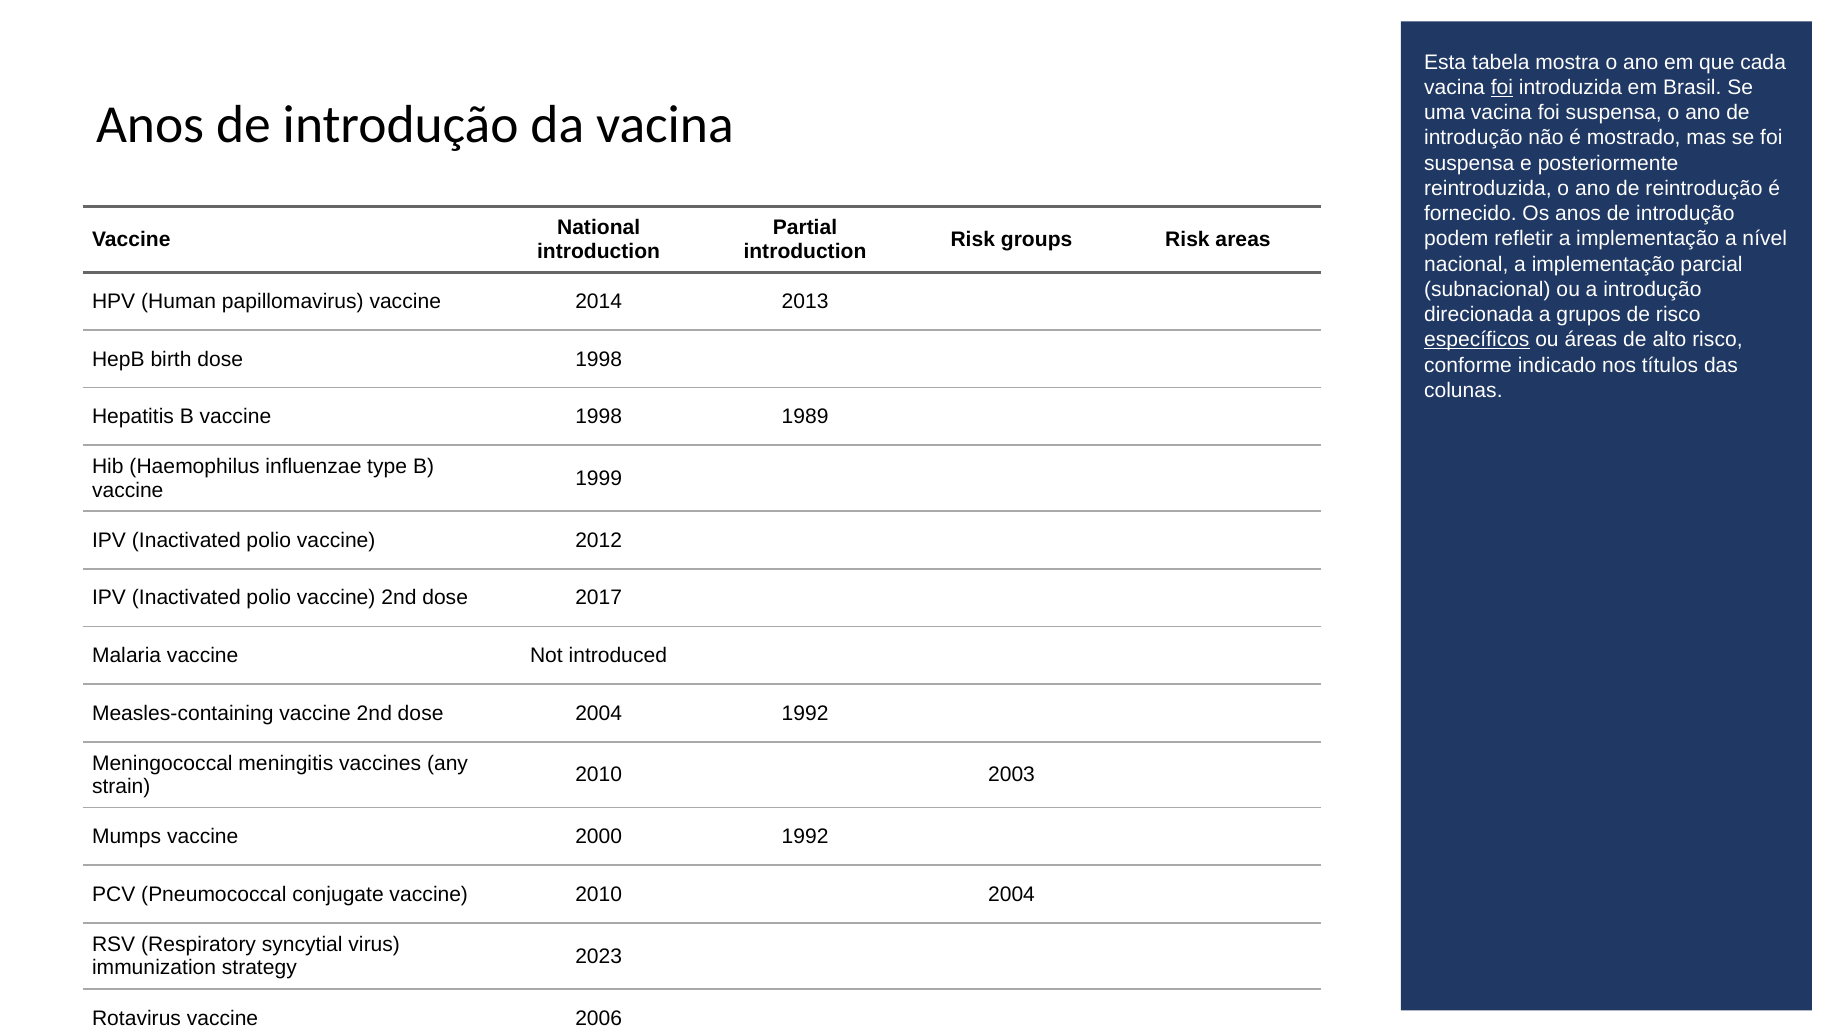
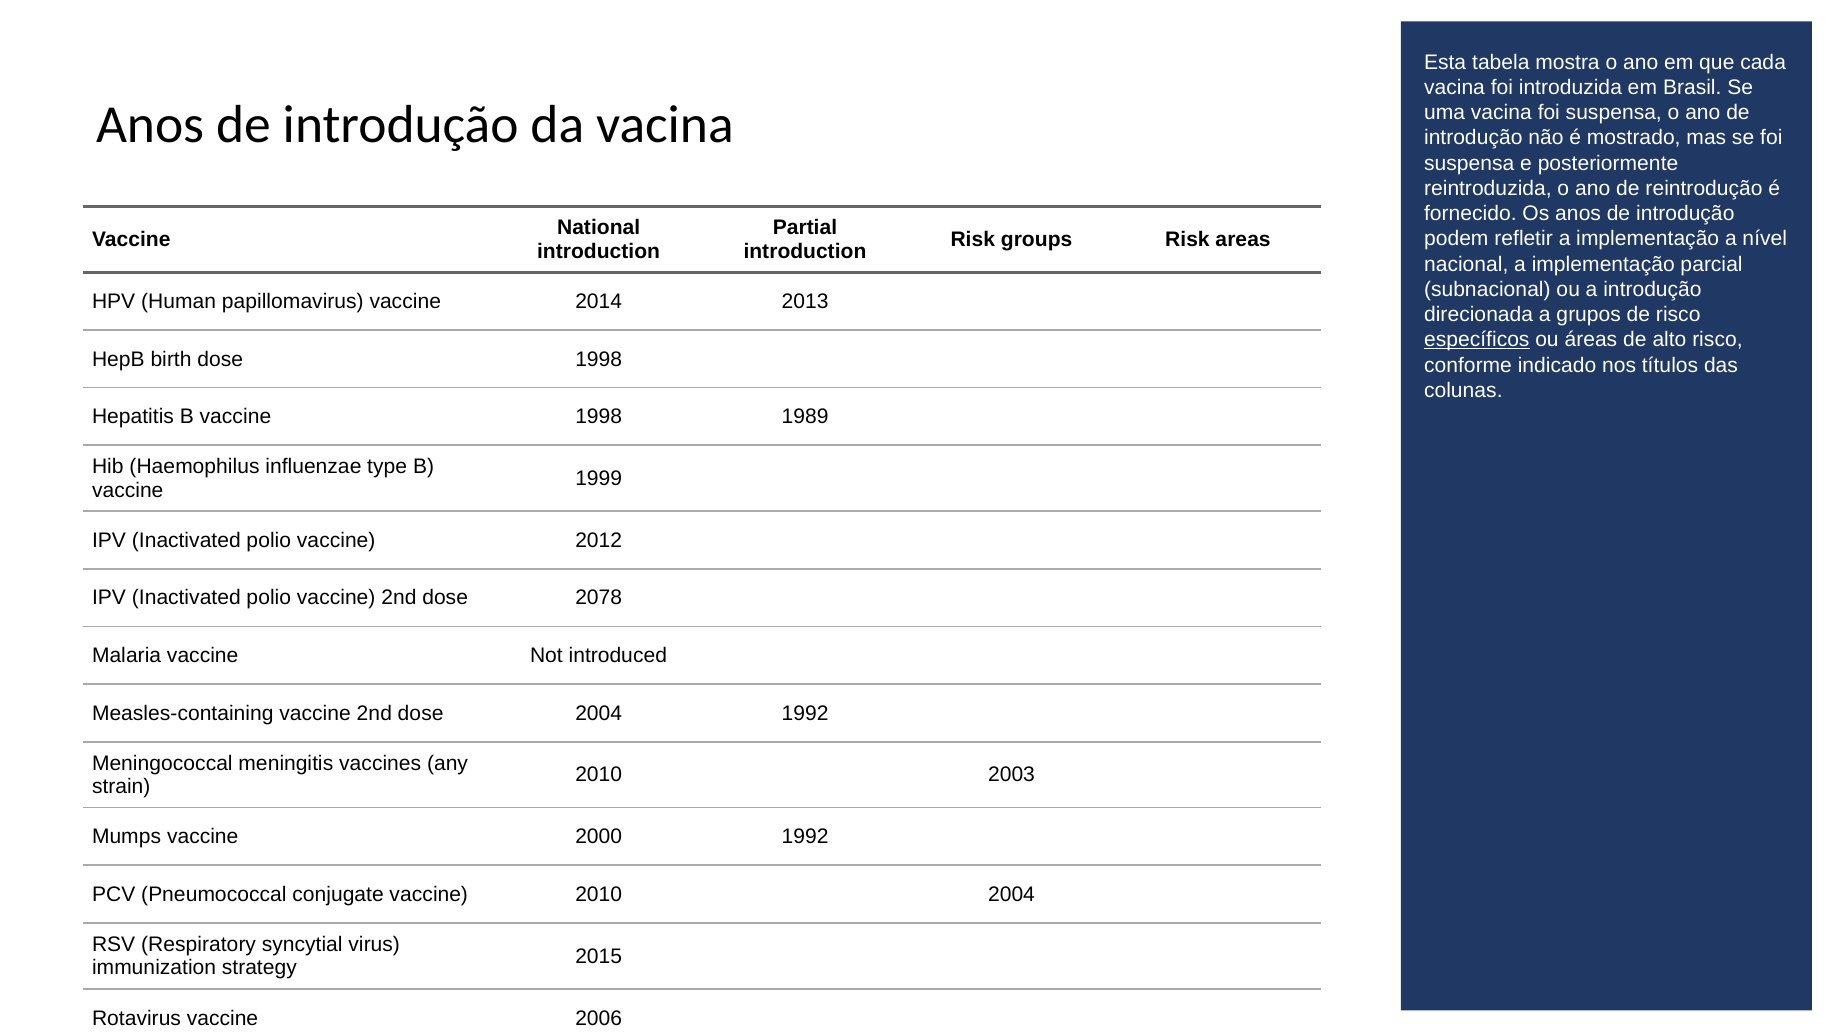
foi underline: present -> none (1502, 87)
dose 2017: 2017 -> 2078 (599, 598)
2023: 2023 -> 2015 (599, 956)
